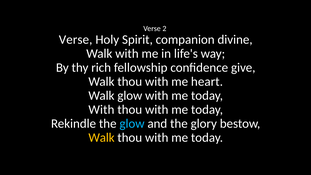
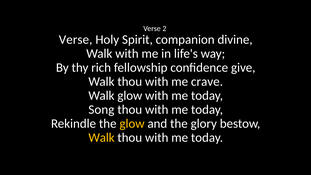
heart: heart -> crave (207, 82)
With: With -> Song (101, 110)
glow colour: light blue -> yellow (132, 124)
